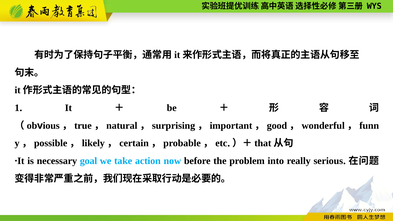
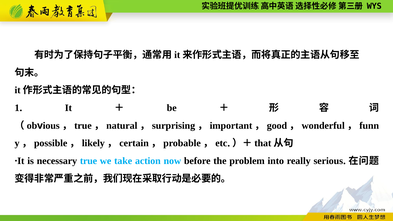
goal: goal -> true (89, 161)
